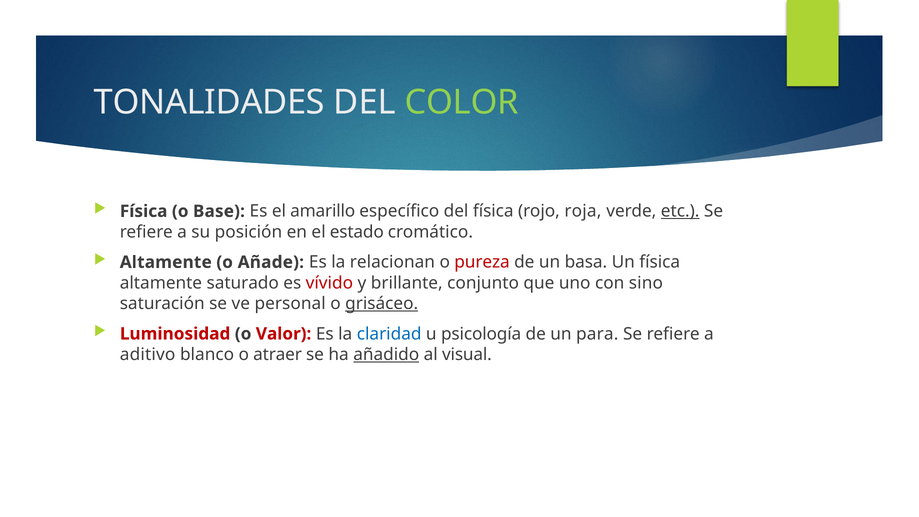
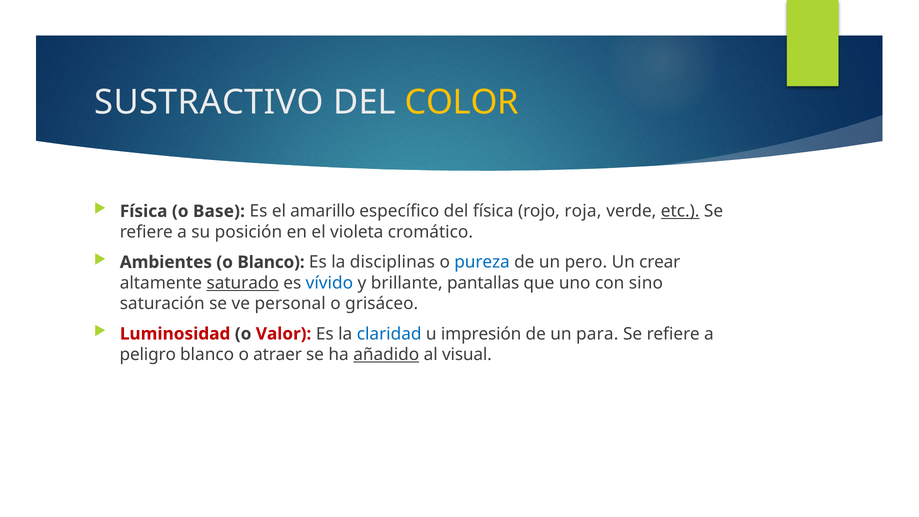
TONALIDADES: TONALIDADES -> SUSTRACTIVO (209, 102)
COLOR colour: light green -> yellow (462, 102)
estado: estado -> violeta (357, 232)
Altamente: Altamente -> Ambientes (166, 262)
o Añade: Añade -> Blanco (271, 262)
relacionan: relacionan -> disciplinas (392, 262)
pureza colour: red -> blue (482, 262)
basa: basa -> pero (586, 262)
Un física: física -> crear (660, 262)
saturado underline: none -> present (243, 283)
vívido colour: red -> blue (329, 283)
conjunto: conjunto -> pantallas (483, 283)
grisáceo underline: present -> none (382, 304)
psicología: psicología -> impresión (481, 334)
aditivo: aditivo -> peligro (148, 354)
